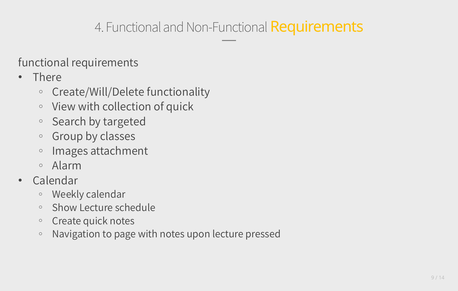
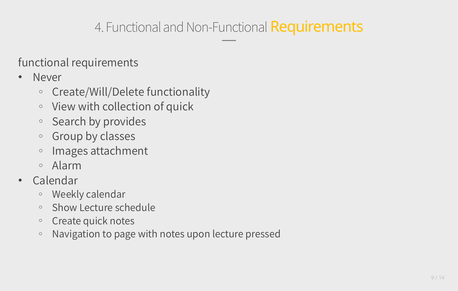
There: There -> Never (47, 78)
targeted: targeted -> provides (125, 122)
